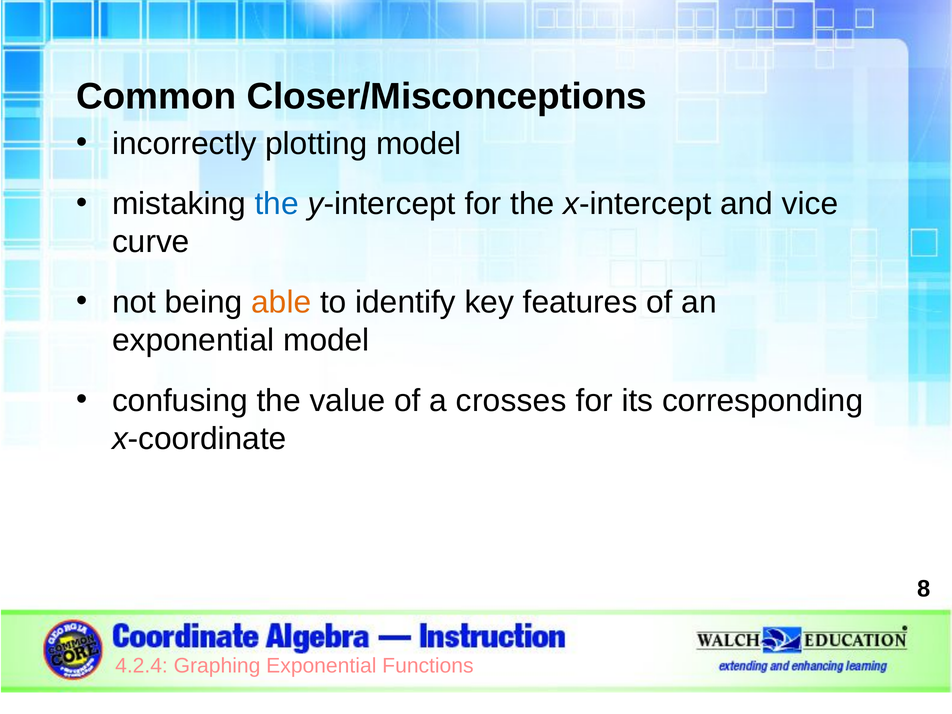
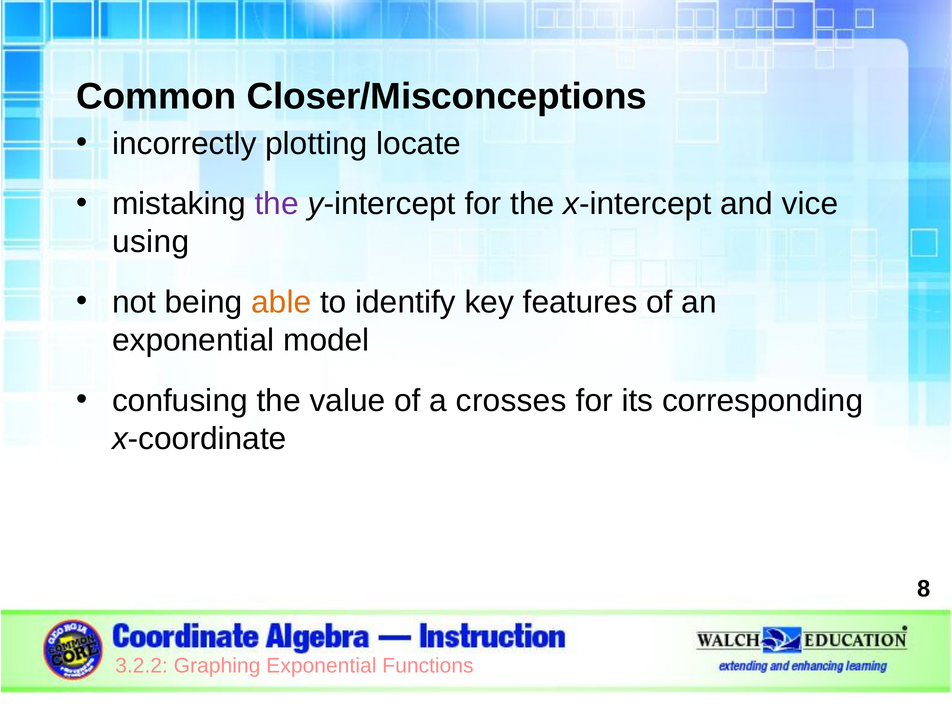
plotting model: model -> locate (419, 144)
the colour: blue -> purple (277, 204)
curve: curve -> using (151, 242)
4.2.4: 4.2.4 -> 3.2.2 (142, 666)
